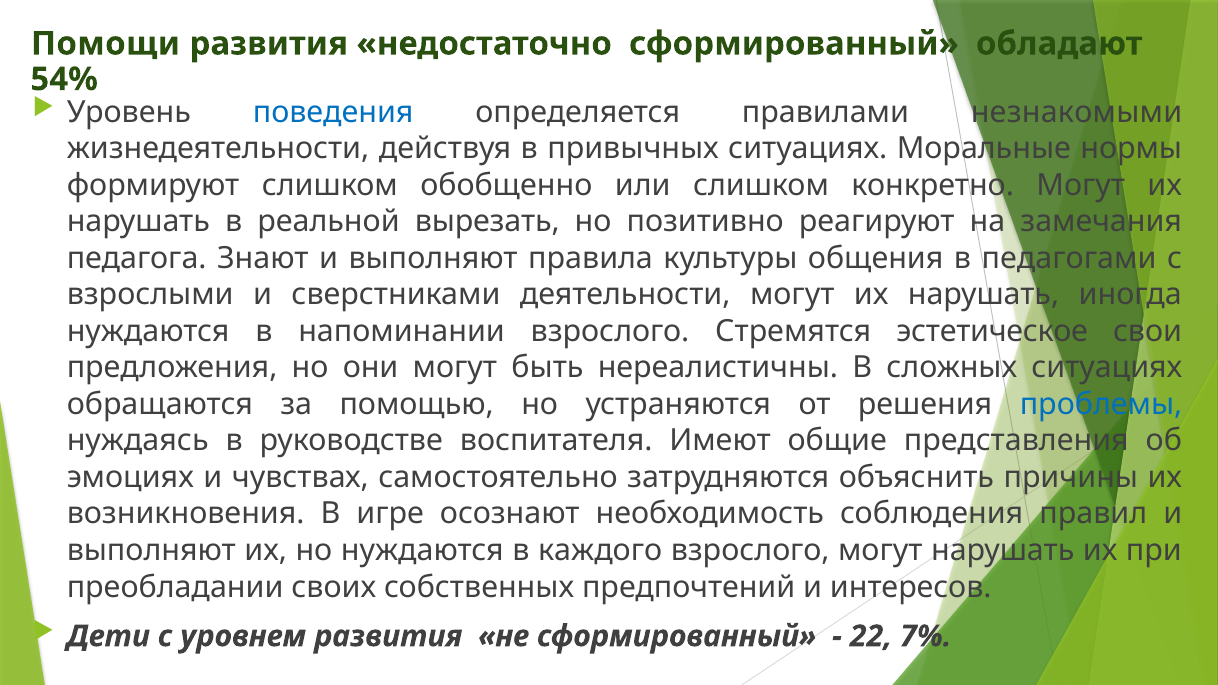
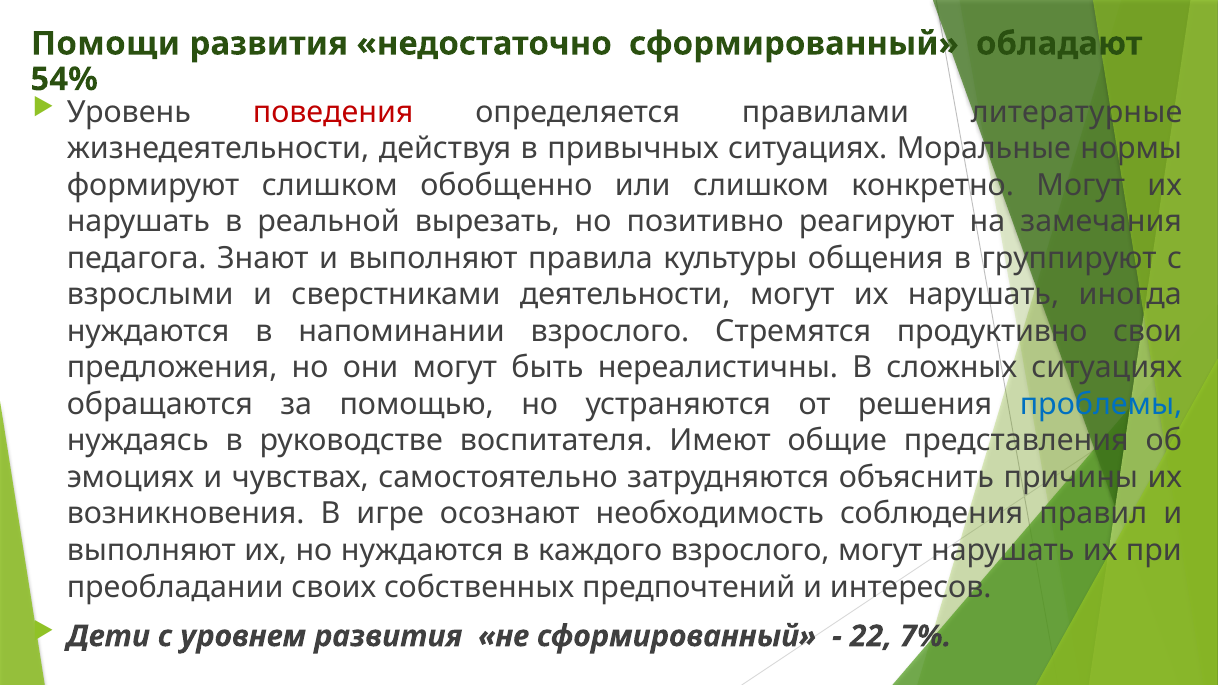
поведения colour: blue -> red (333, 112)
незнакомыми: незнакомыми -> литературные (1077, 112)
педагогами: педагогами -> группируют (1069, 258)
эстетическое: эстетическое -> продуктивно (992, 331)
